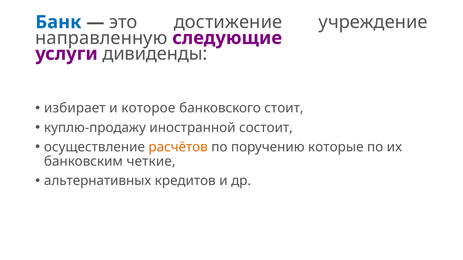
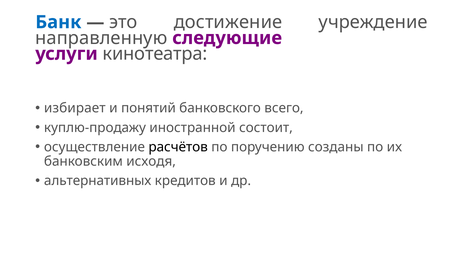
дивиденды: дивиденды -> кинотеатра (155, 54)
которое: которое -> понятий (148, 108)
стоит: стоит -> всего (284, 108)
расчётов colour: orange -> black (178, 147)
которые: которые -> созданы (336, 147)
четкие: четкие -> исходя (151, 162)
